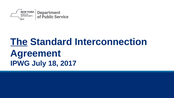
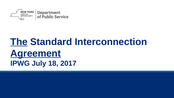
Agreement underline: none -> present (36, 53)
